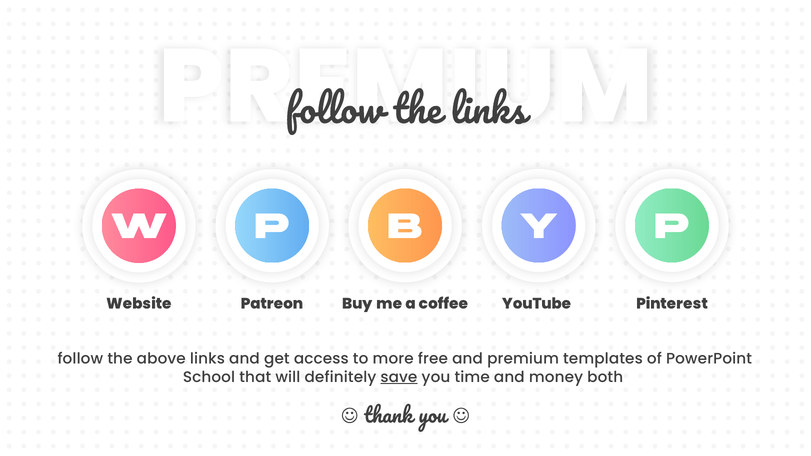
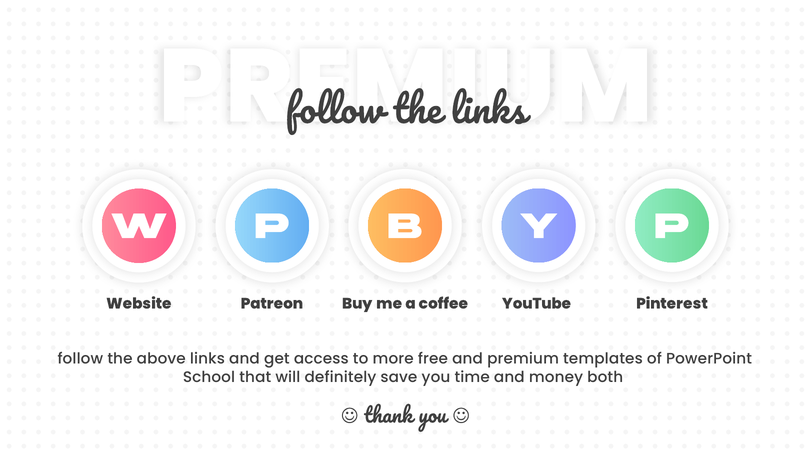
save underline: present -> none (399, 377)
